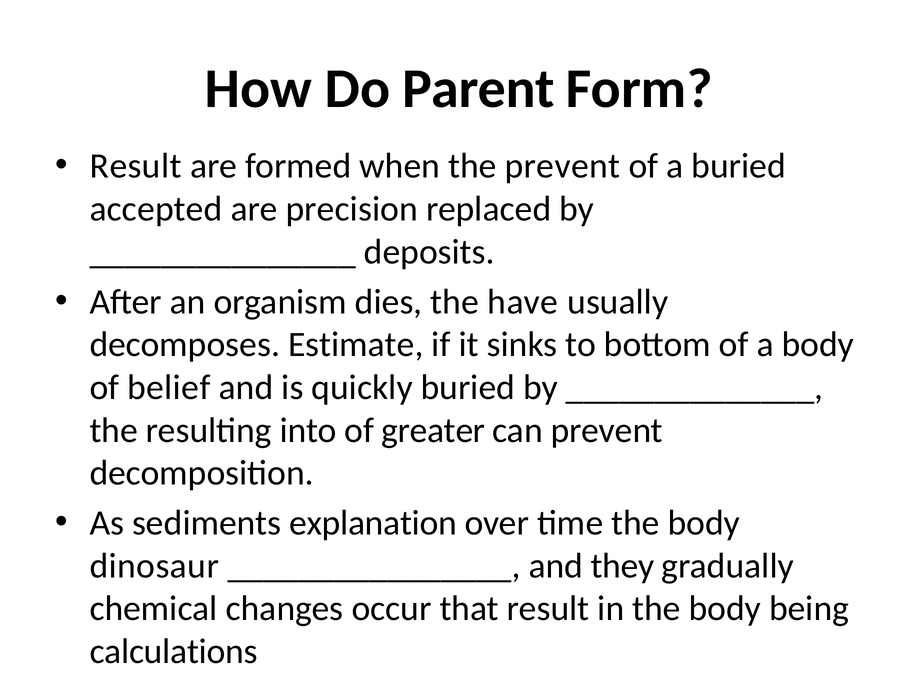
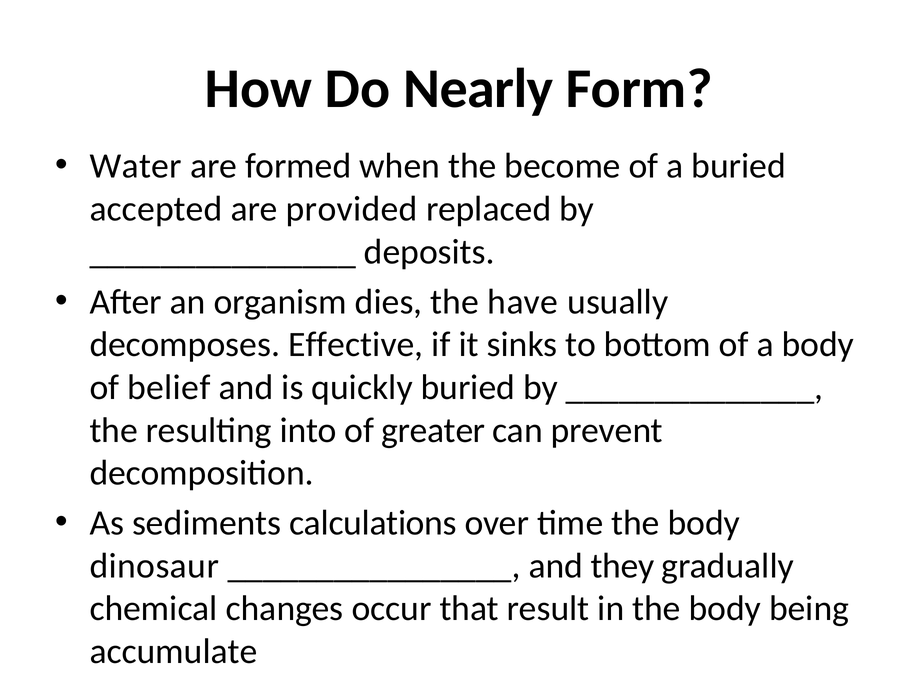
Parent: Parent -> Nearly (478, 89)
Result: Result -> Water (136, 166)
the prevent: prevent -> become (563, 166)
precision: precision -> provided (352, 209)
Estimate: Estimate -> Effective (356, 345)
explanation: explanation -> calculations (373, 523)
calculations: calculations -> accumulate (173, 652)
